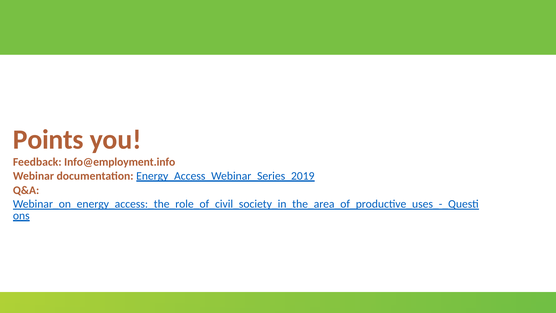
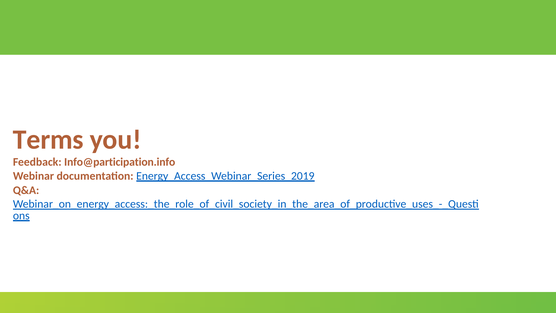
Points: Points -> Terms (48, 139)
Info@employment.info: Info@employment.info -> Info@participation.info (120, 162)
